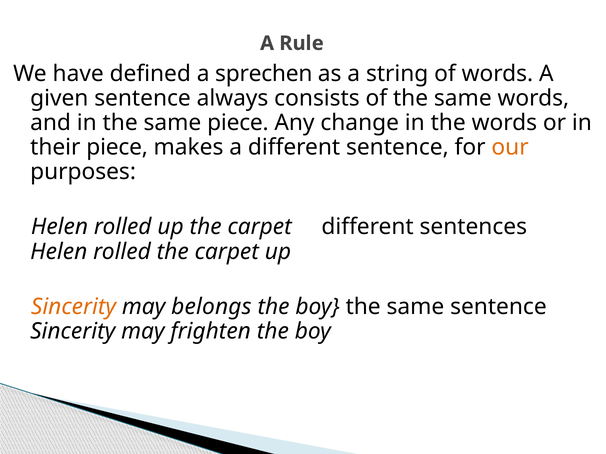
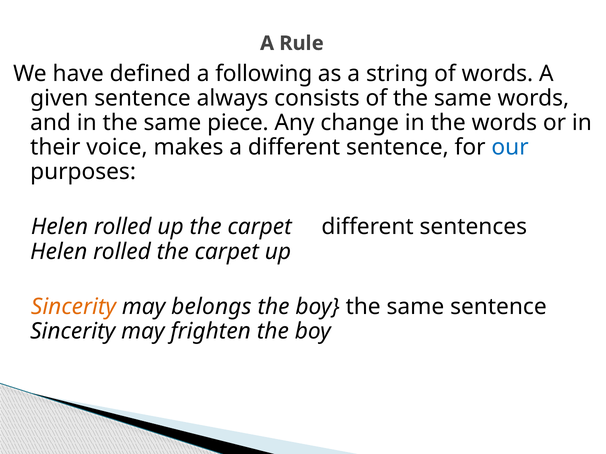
sprechen: sprechen -> following (264, 74)
their piece: piece -> voice (117, 147)
our colour: orange -> blue (510, 147)
